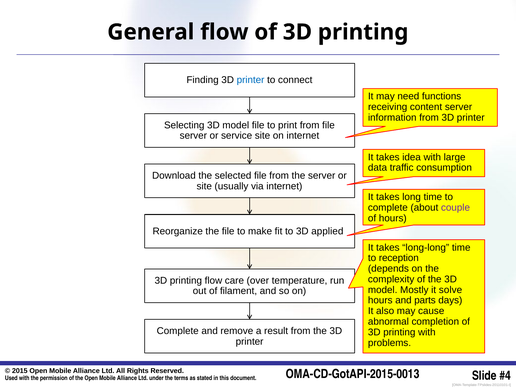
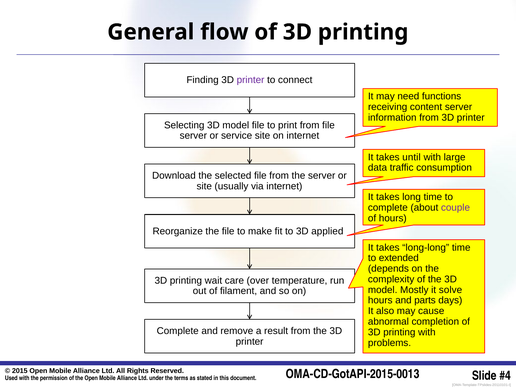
printer colour: blue -> purple (251, 80)
idea: idea -> until (412, 157)
reception: reception -> extended (399, 258)
printing flow: flow -> wait (213, 281)
